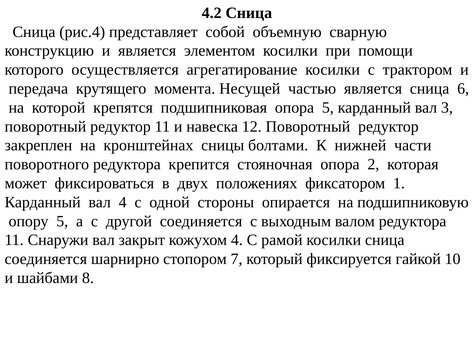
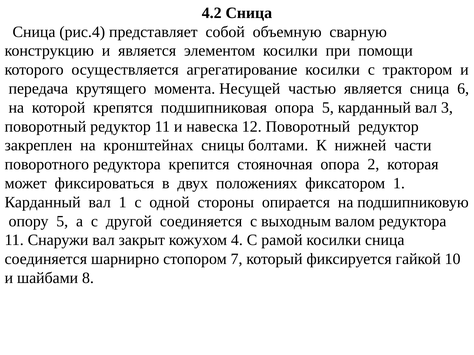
вал 4: 4 -> 1 (123, 203)
